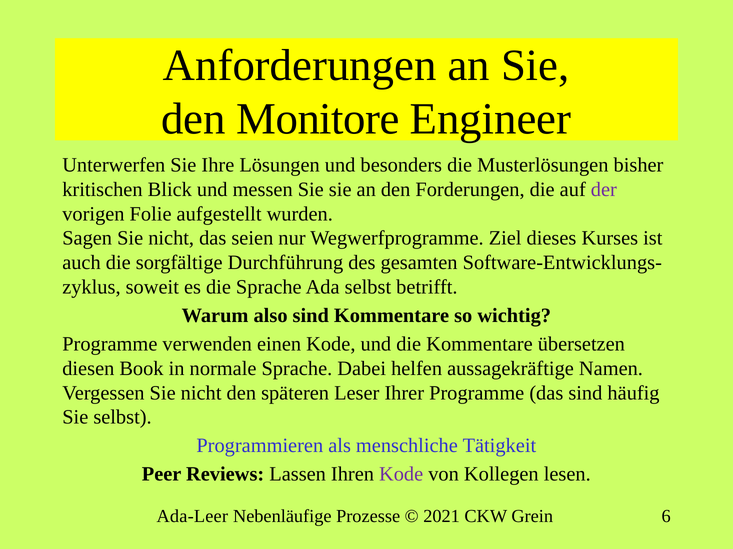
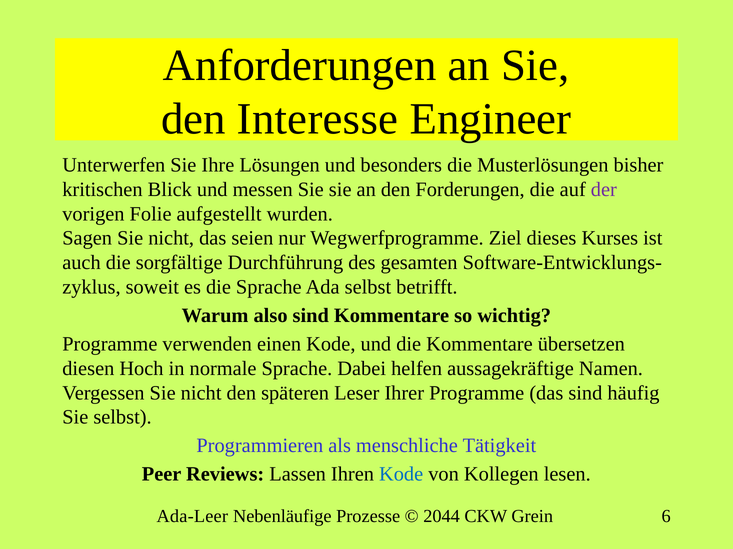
Monitore: Monitore -> Interesse (318, 119)
Book: Book -> Hoch (141, 369)
Kode colour: purple -> blue (401, 475)
2021: 2021 -> 2044 (442, 517)
